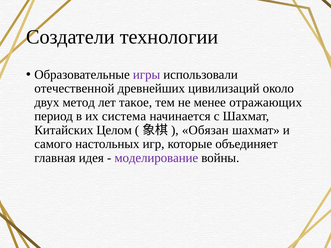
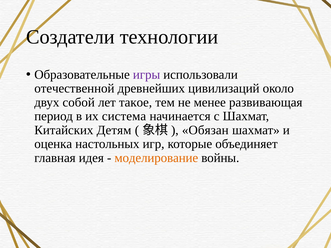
метод: метод -> собой (79, 102)
отражающих: отражающих -> развивающая (266, 102)
Целом: Целом -> Детям (114, 130)
самого: самого -> оценка (53, 144)
моделирование colour: purple -> orange (156, 158)
